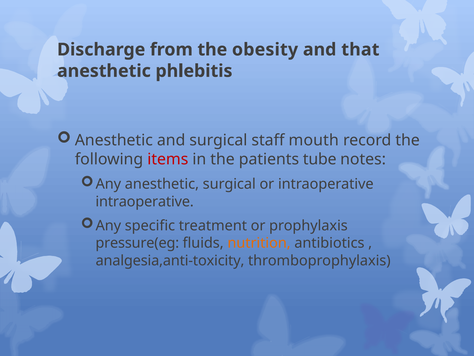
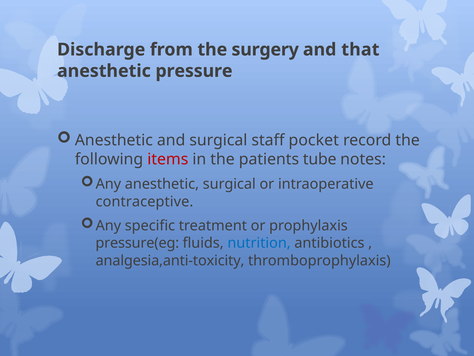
obesity: obesity -> surgery (265, 50)
phlebitis: phlebitis -> pressure (194, 71)
mouth: mouth -> pocket (314, 140)
intraoperative: intraoperative -> contraceptive (144, 201)
nutrition colour: orange -> blue (259, 243)
